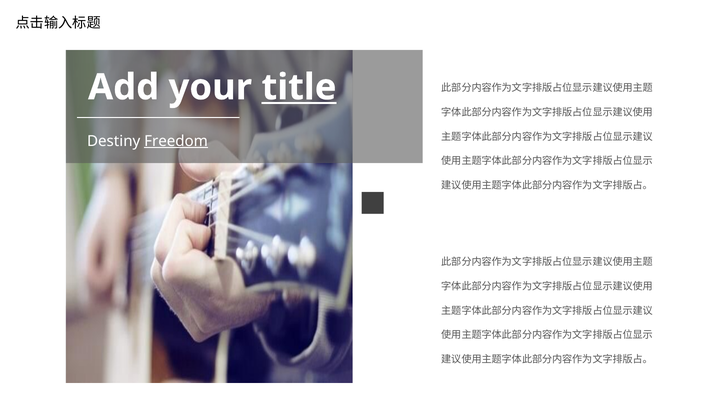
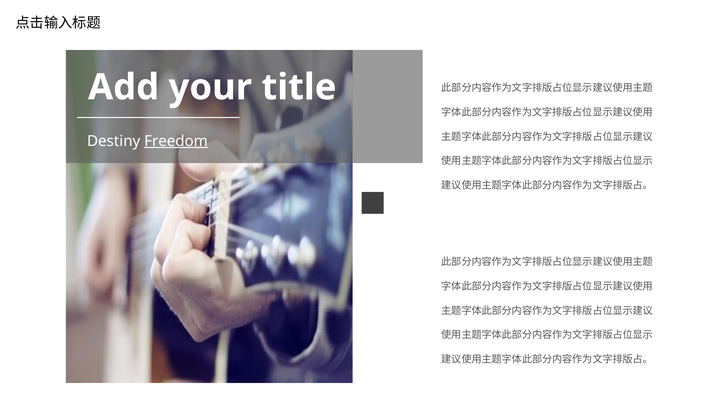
title underline: present -> none (299, 87)
